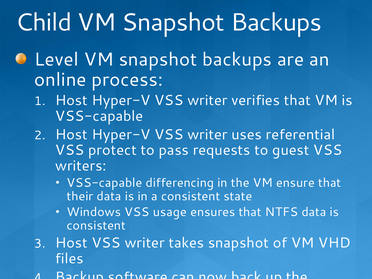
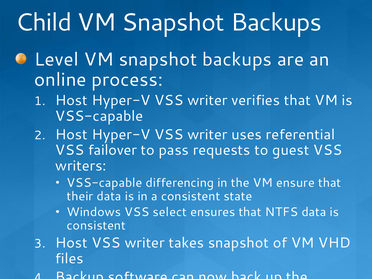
protect: protect -> failover (113, 150)
usage: usage -> select (170, 212)
